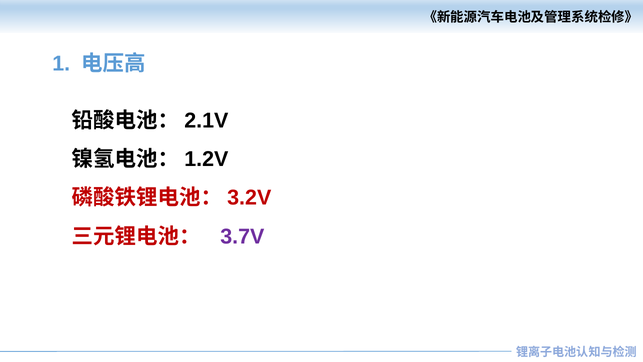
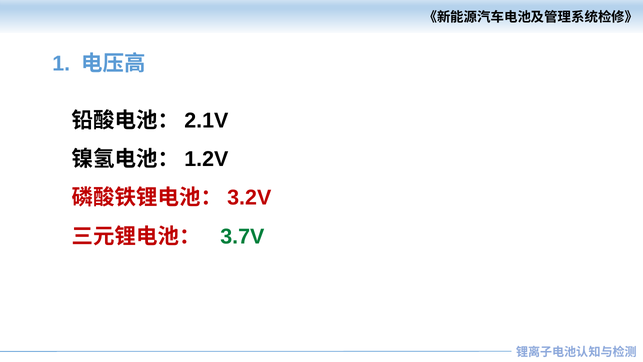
3.7V colour: purple -> green (242, 236)
